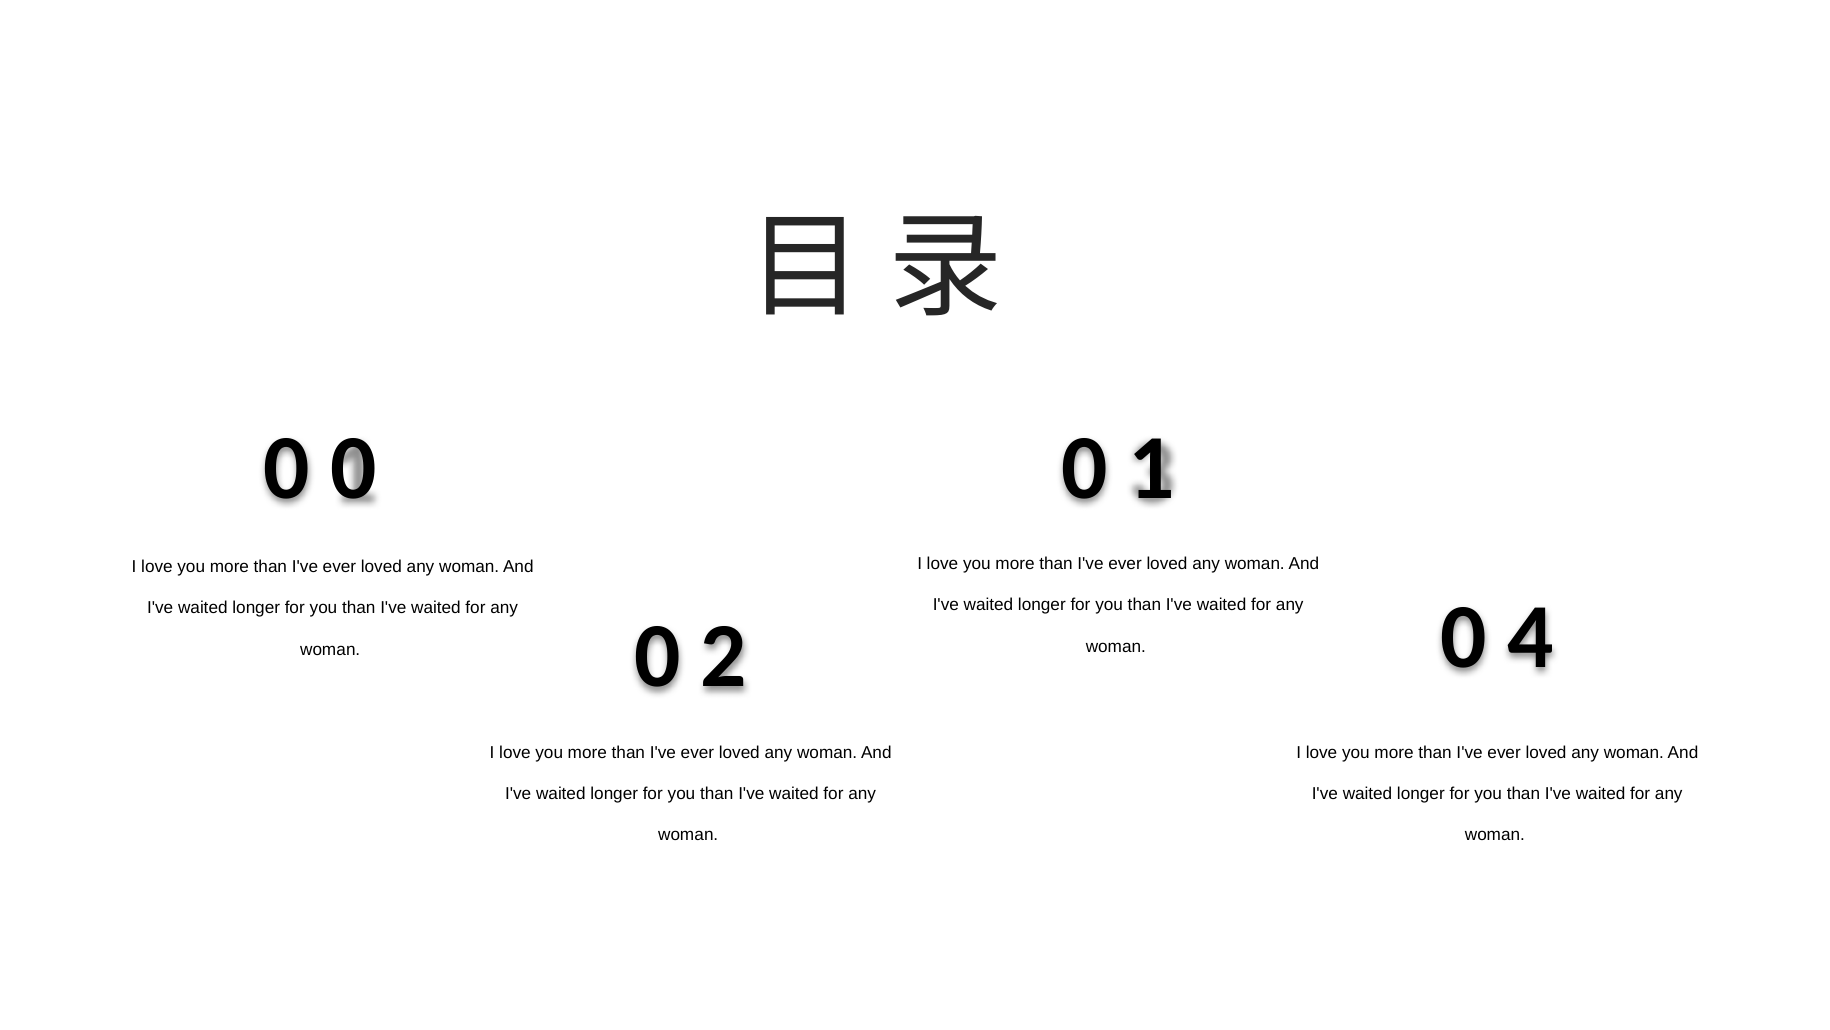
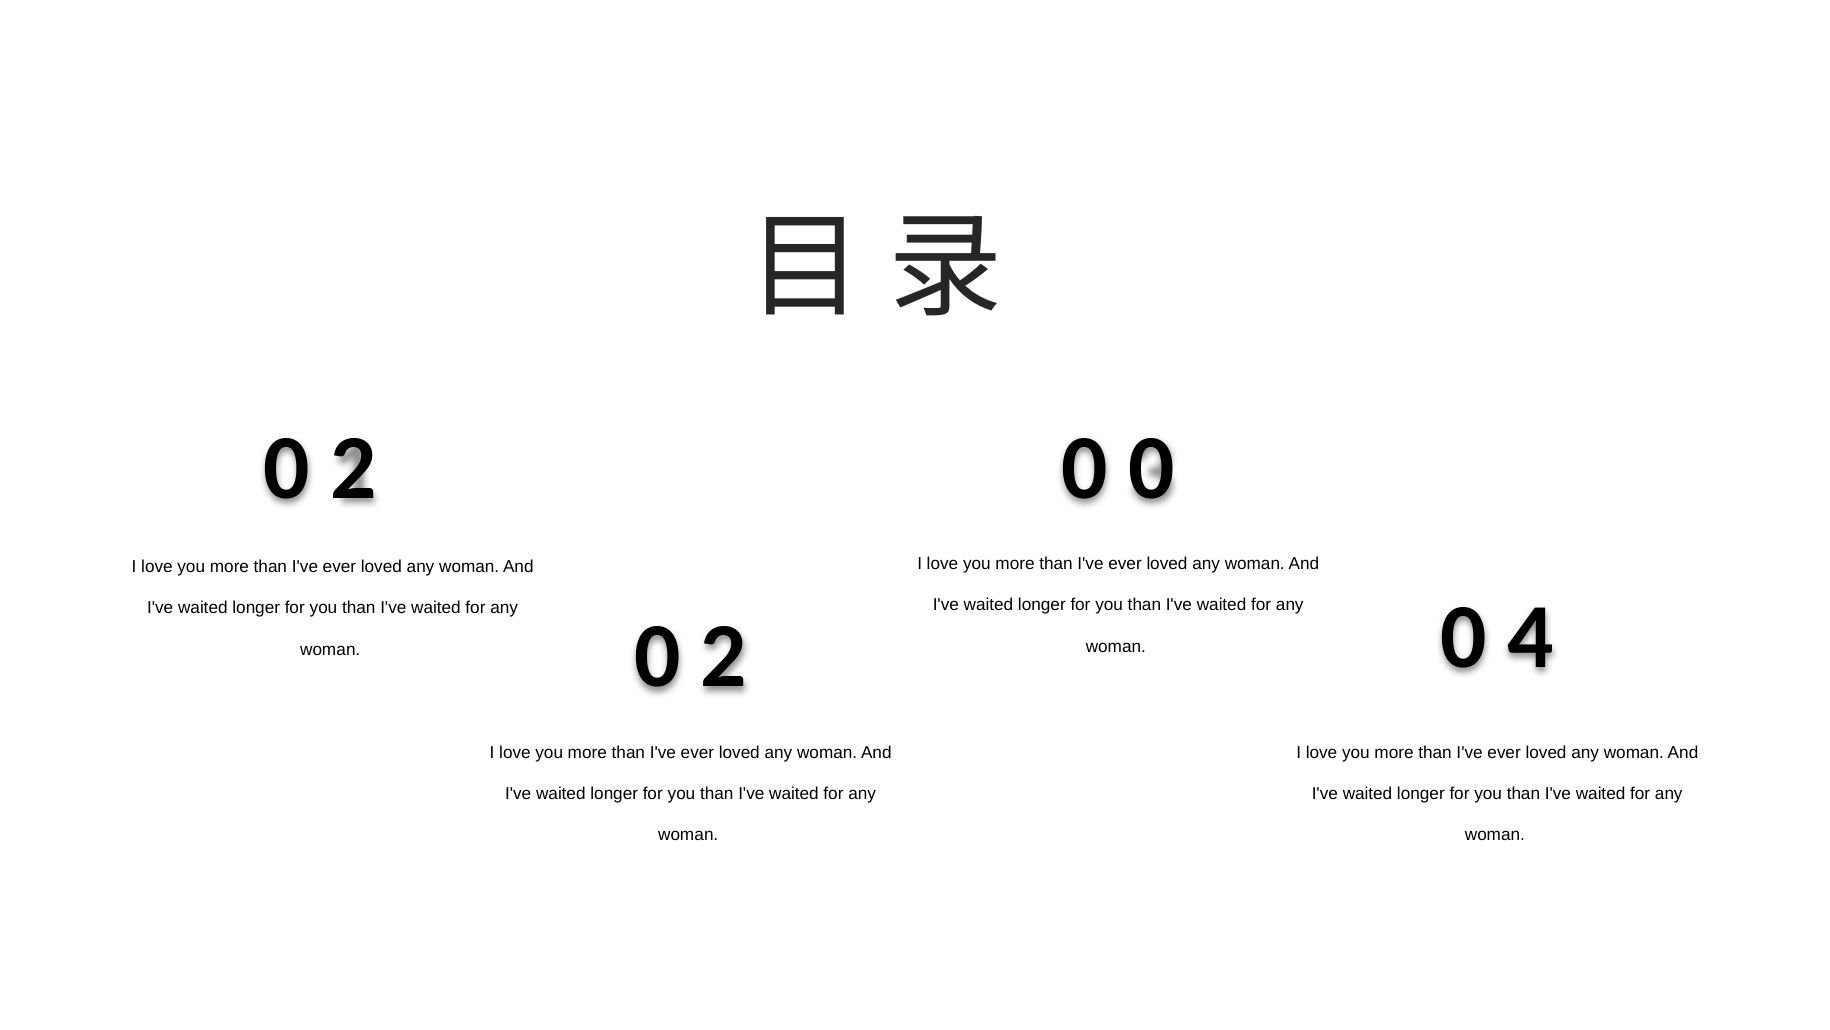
0: 0 -> 2 (354, 468)
1: 1 -> 0 (1152, 468)
